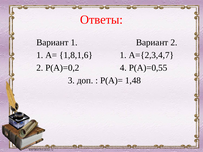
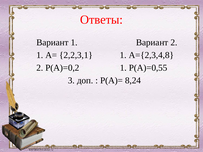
1,8,1,6: 1,8,1,6 -> 2,2,3,1 (76, 55)
А={2,3,4,7: А={2,3,4,7 -> А={2,3,4,8 (151, 55)
Р(А)=0,2 4: 4 -> 1 (123, 68)
1,48: 1,48 -> 8,24 (133, 81)
